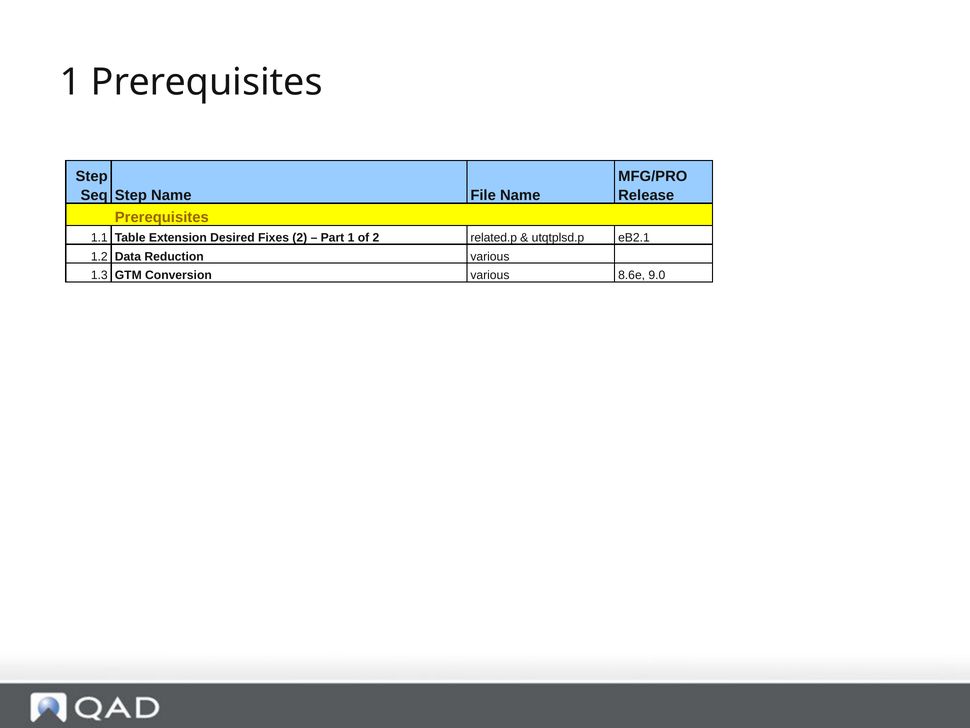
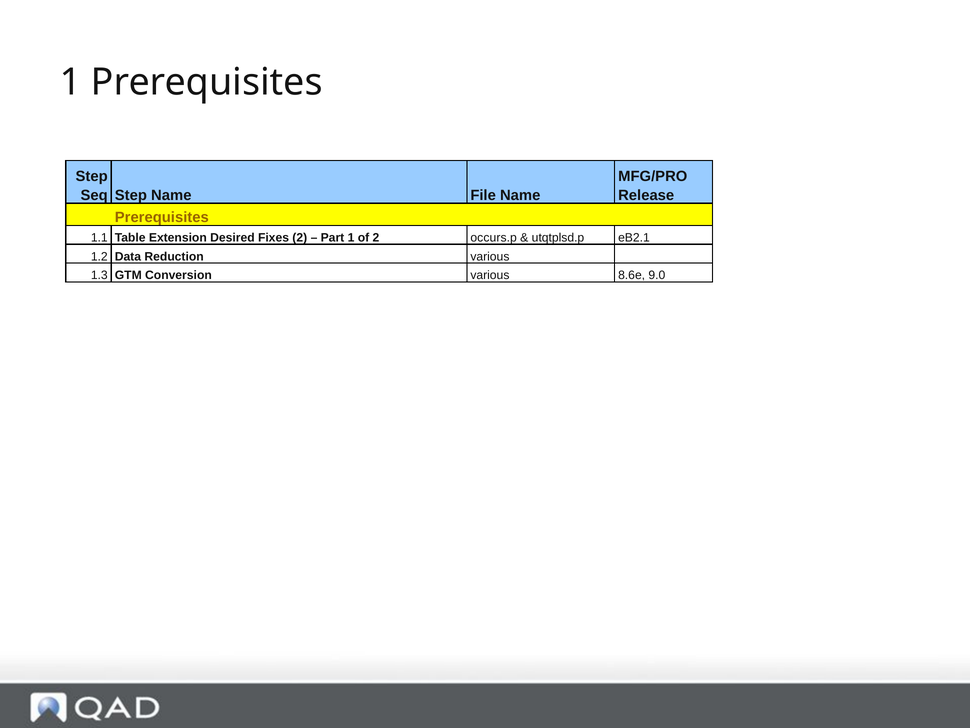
related.p: related.p -> occurs.p (494, 237)
